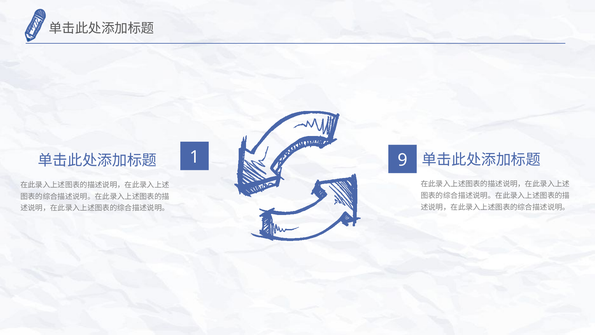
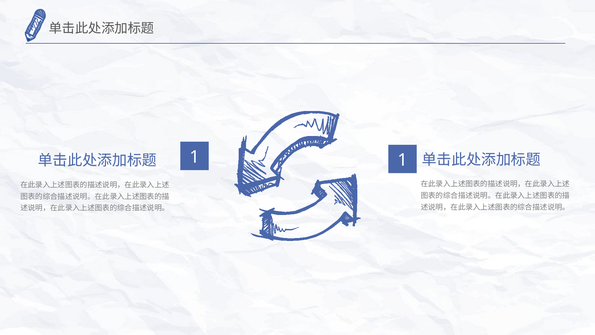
9: 9 -> 1 (403, 160)
